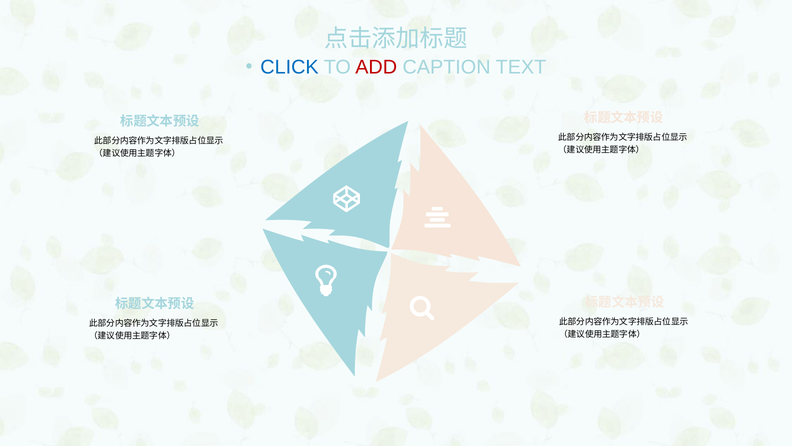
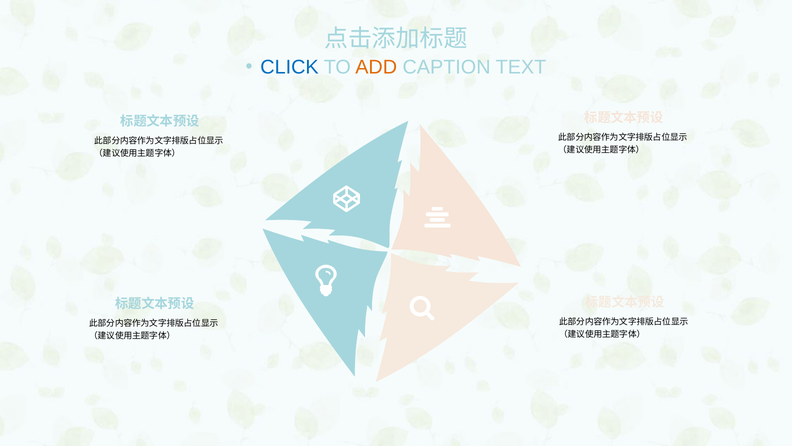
ADD colour: red -> orange (376, 67)
